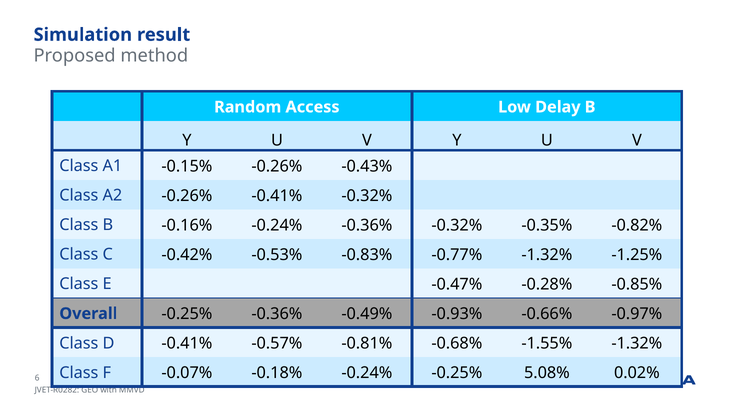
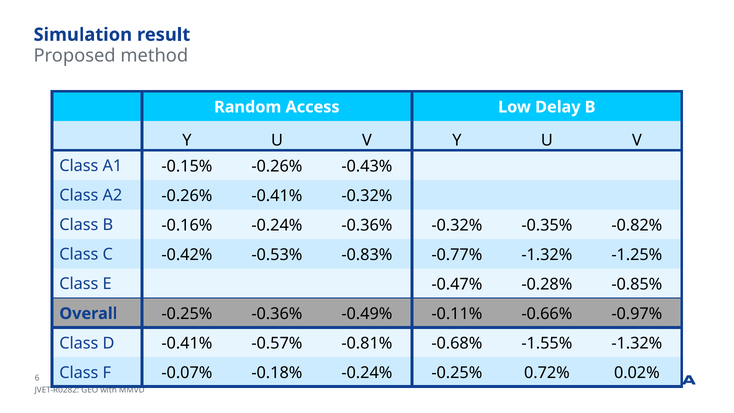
-0.93%: -0.93% -> -0.11% (457, 314)
5.08%: 5.08% -> 0.72% (547, 373)
